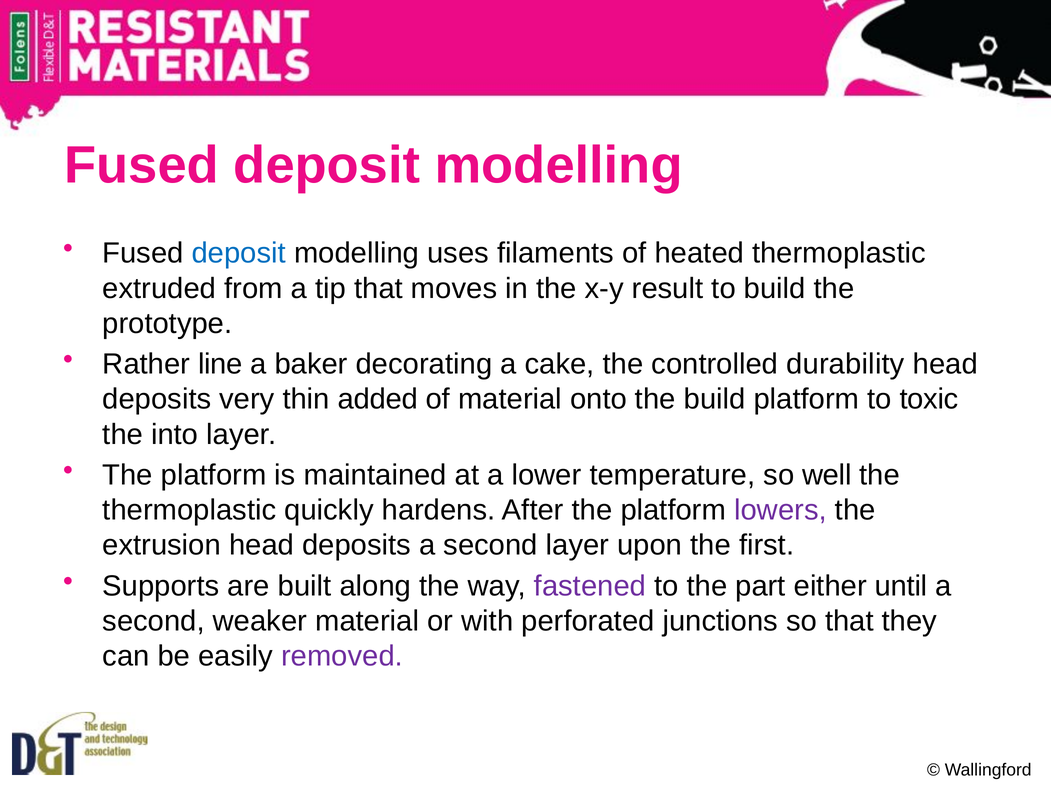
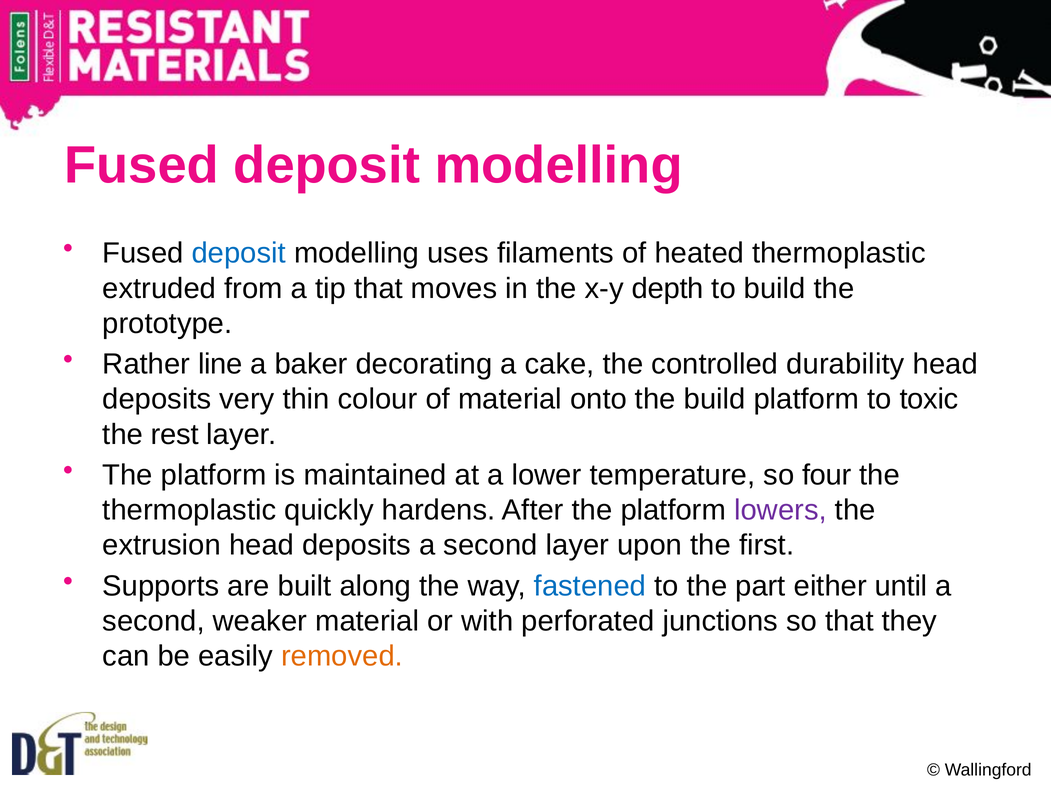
result: result -> depth (668, 288)
added: added -> colour (378, 399)
into: into -> rest (175, 435)
well: well -> four (827, 475)
fastened colour: purple -> blue (590, 586)
removed colour: purple -> orange (342, 656)
